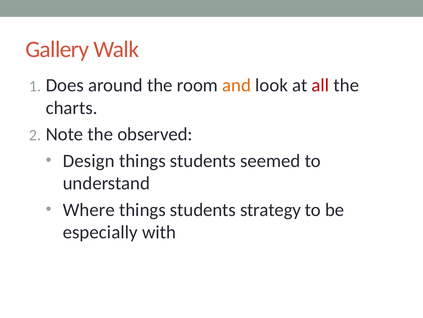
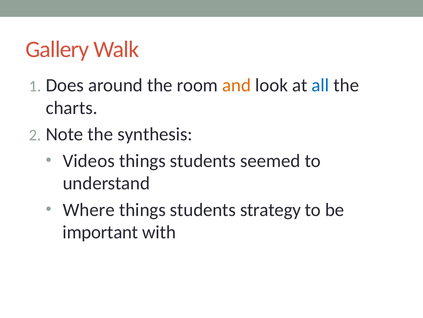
all colour: red -> blue (320, 85)
observed: observed -> synthesis (155, 134)
Design: Design -> Videos (89, 160)
especially: especially -> important (100, 232)
